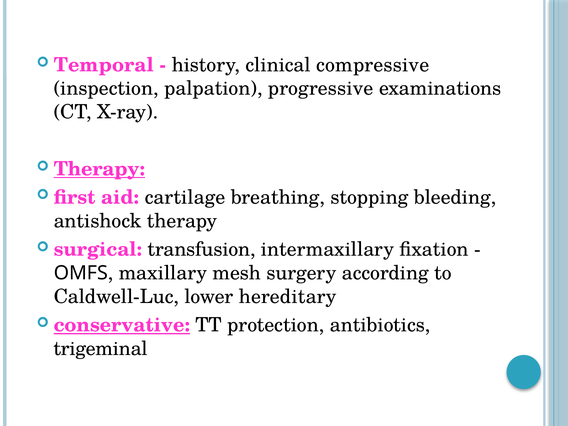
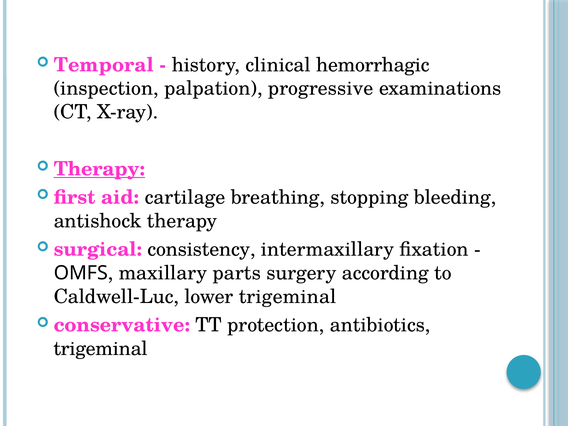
compressive: compressive -> hemorrhagic (373, 65)
transfusion: transfusion -> consistency (202, 249)
mesh: mesh -> parts (237, 273)
lower hereditary: hereditary -> trigeminal (288, 297)
conservative underline: present -> none (122, 325)
